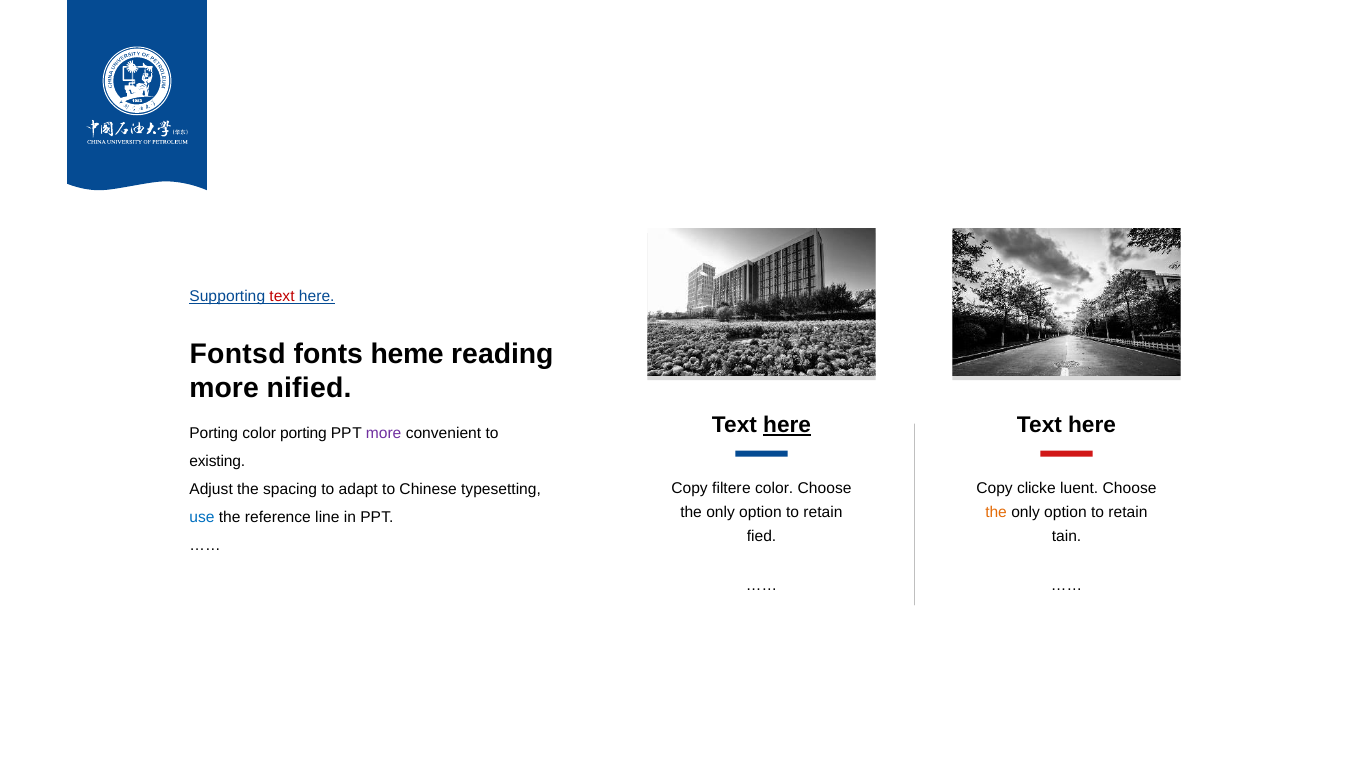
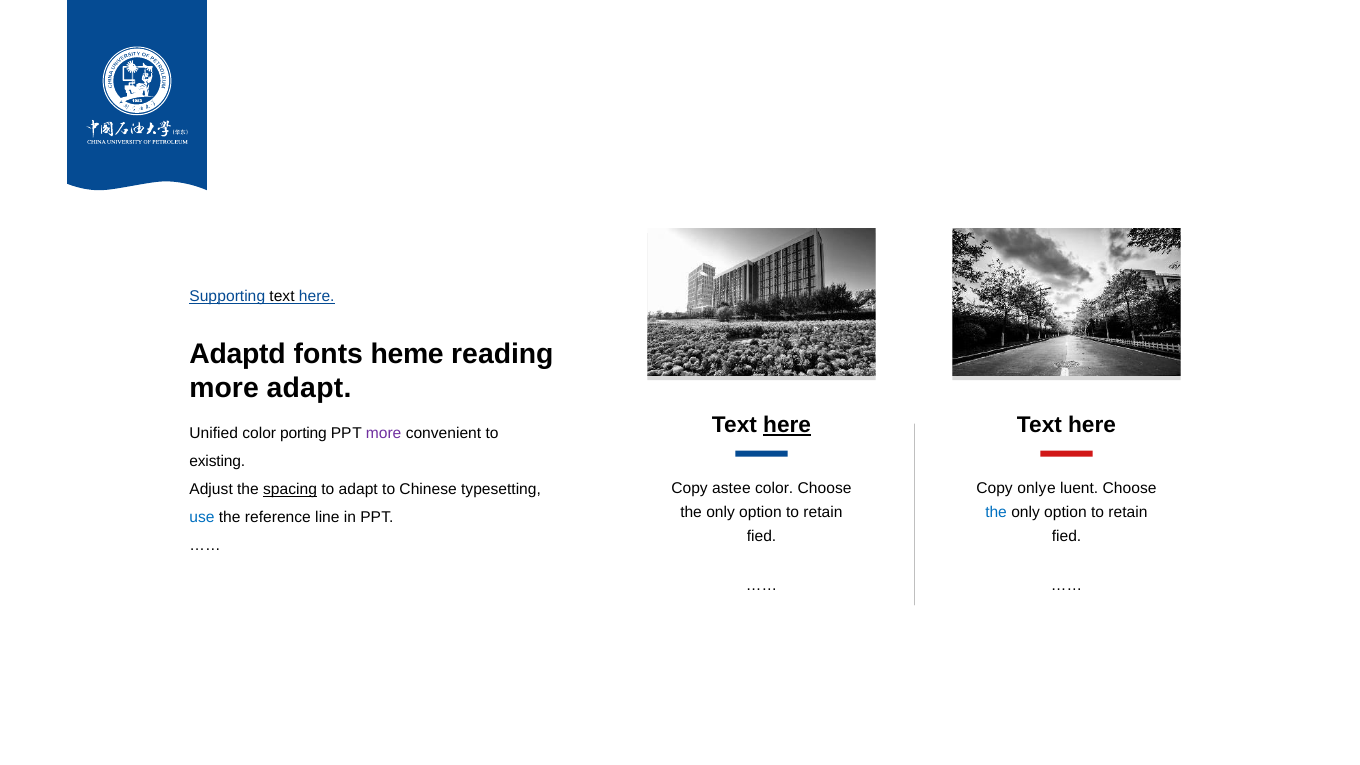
text colour: red -> black (282, 297)
Fonts: Fonts -> Adapt (229, 354)
more nified: nified -> adapt (309, 388)
Porting: Porting -> Unified (214, 433)
filter: filter -> aste (727, 488)
Copy click: click -> only (1032, 488)
spacing underline: none -> present (290, 489)
the colour: orange -> blue (996, 512)
tain: tain -> fied (1067, 537)
